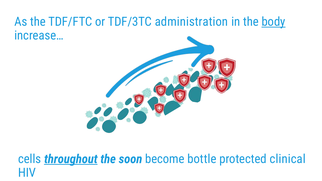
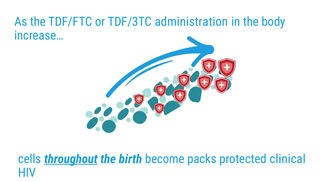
body underline: present -> none (273, 22)
soon: soon -> birth (130, 159)
bottle: bottle -> packs (202, 159)
